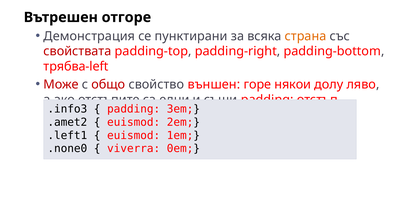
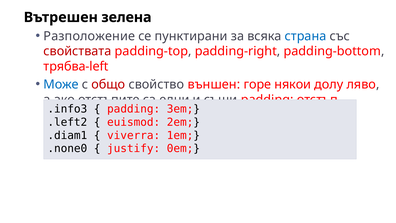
отгоре: отгоре -> зелена (126, 17)
Демонстрация: Демонстрация -> Разположение (89, 36)
страна colour: orange -> blue (305, 36)
Може colour: red -> blue (61, 84)
.amet2: .amet2 -> .left2 (67, 122)
.left1: .left1 -> .diam1 (67, 135)
euismod: euismod -> viverra (134, 135)
viverra: viverra -> justify (134, 148)
